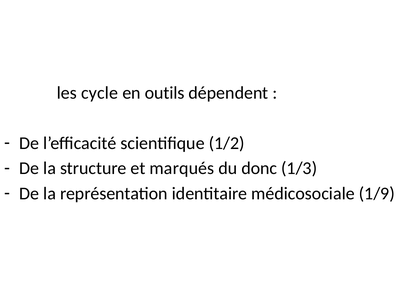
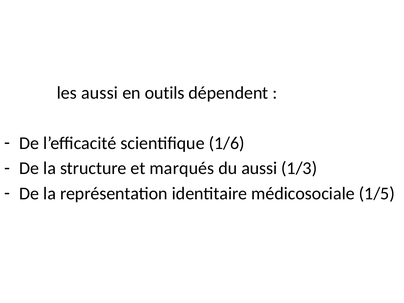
les cycle: cycle -> aussi (100, 93)
1/2: 1/2 -> 1/6 (227, 143)
du donc: donc -> aussi (259, 168)
1/9: 1/9 -> 1/5 (377, 194)
